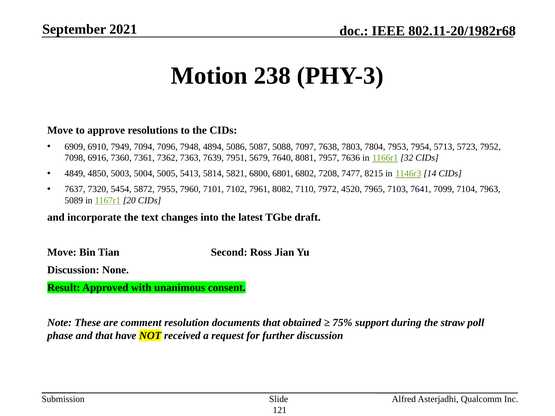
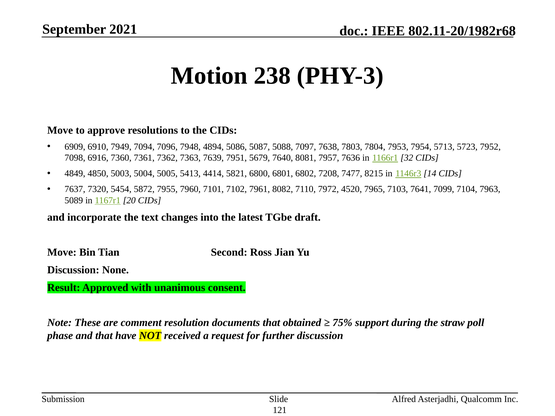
5814: 5814 -> 4414 (213, 174)
